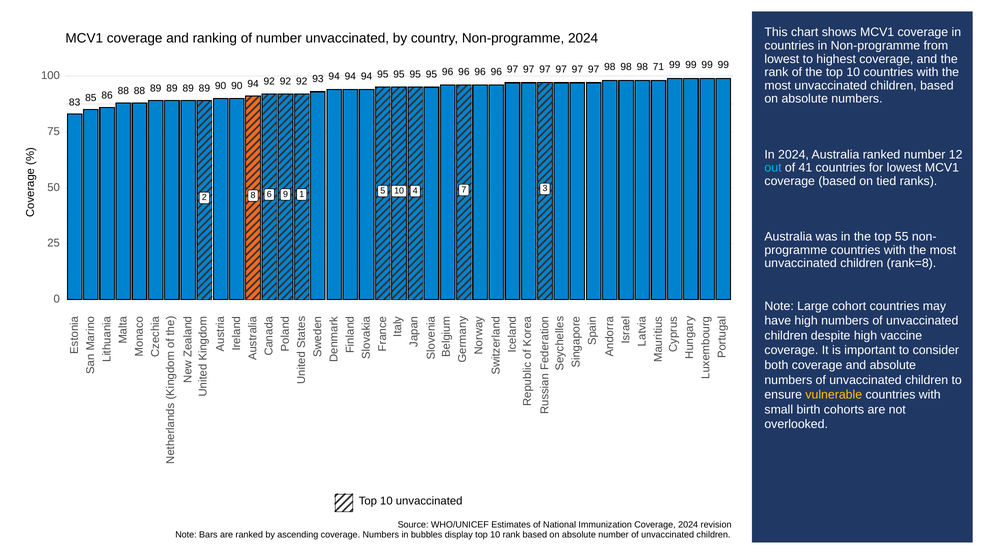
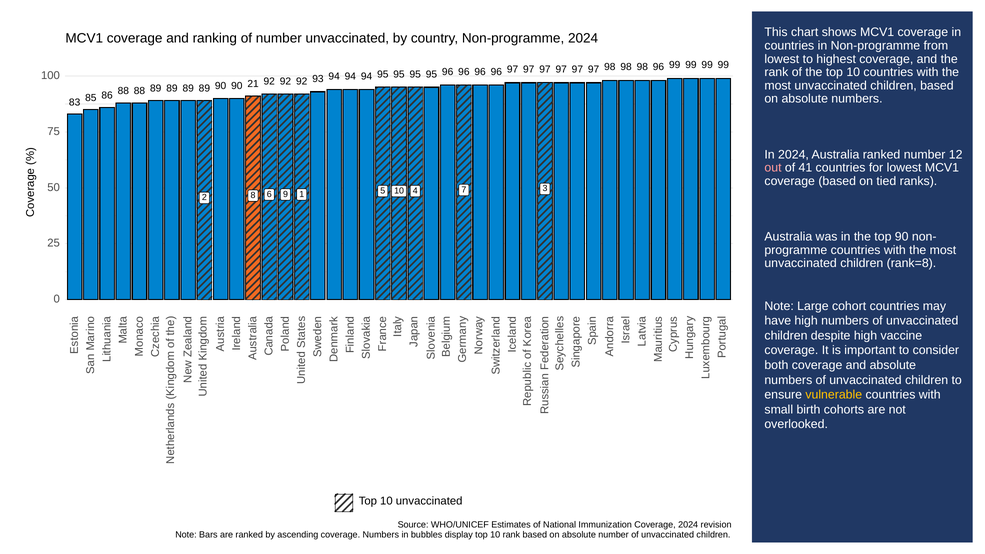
98 71: 71 -> 96 (658, 67)
90 94: 94 -> 21 (253, 84)
out colour: light blue -> pink (773, 168)
top 55: 55 -> 90 (902, 237)
